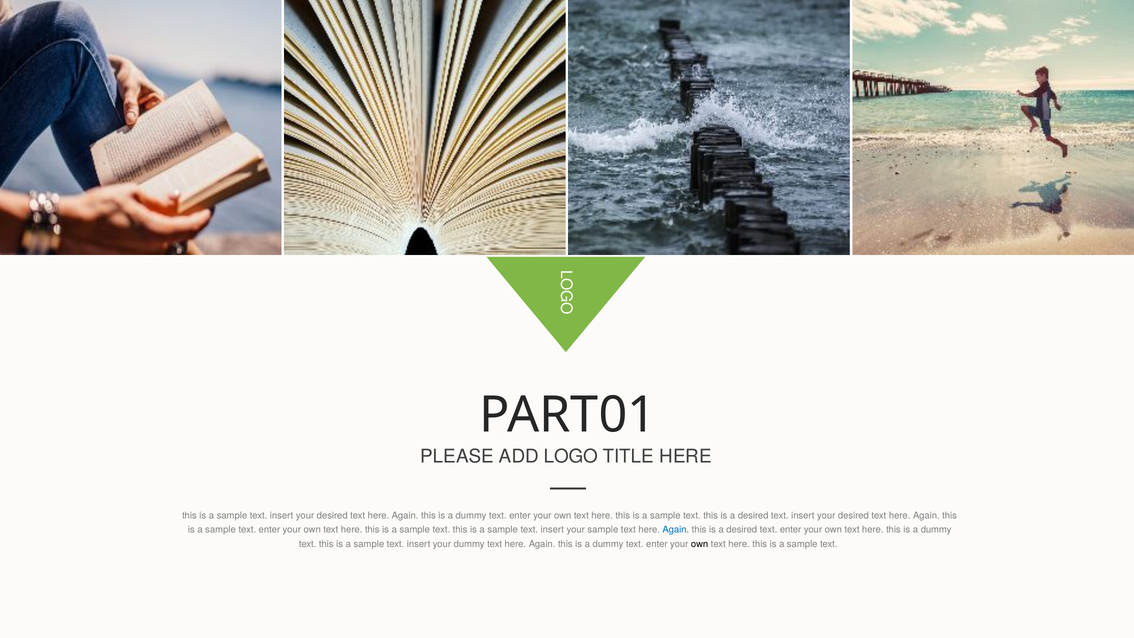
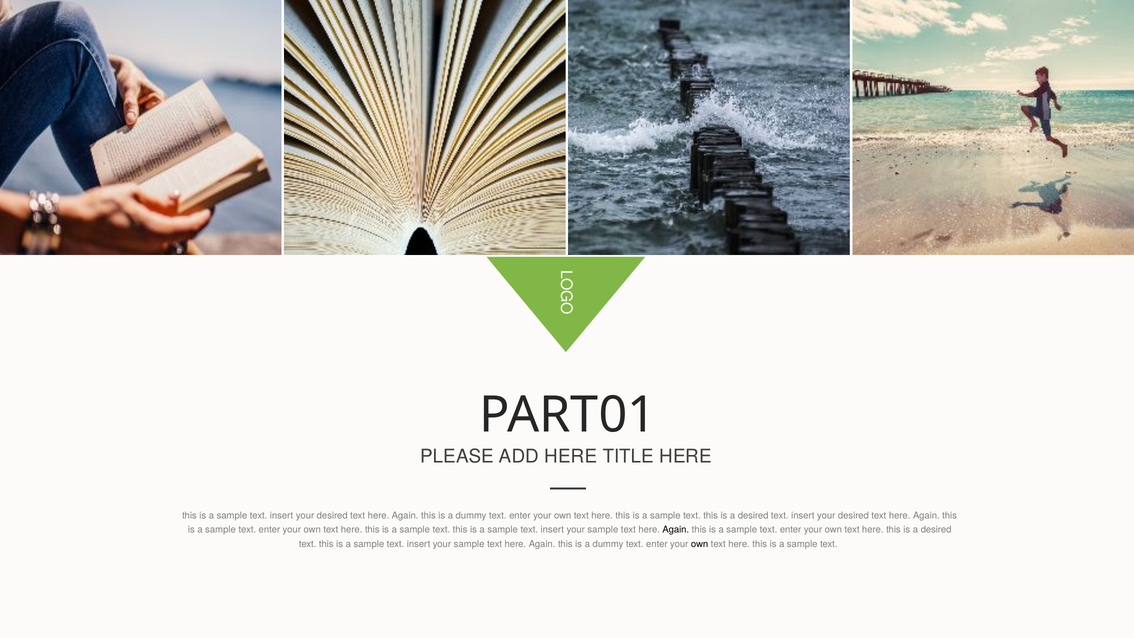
ADD LOGO: LOGO -> HERE (571, 456)
Again colour: blue -> black (676, 530)
desired: desired -> sample (742, 530)
dummy: dummy -> desired (936, 530)
dummy: dummy -> sample (469, 544)
